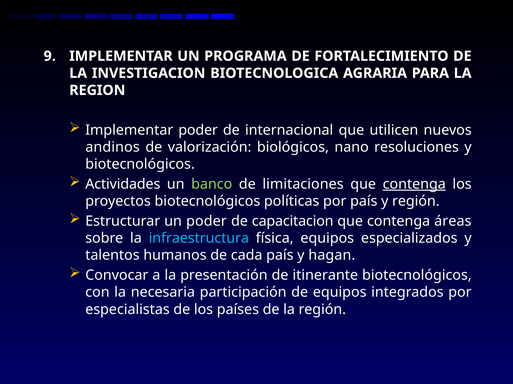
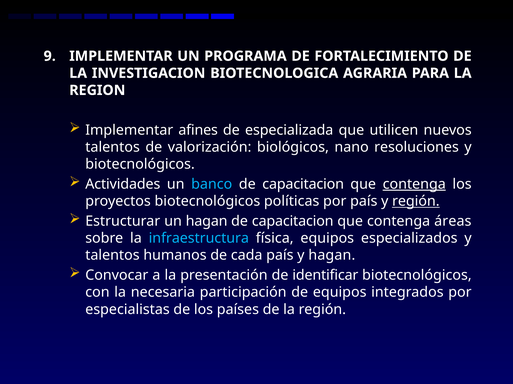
Implementar poder: poder -> afines (198, 130)
internacional: internacional -> especializada (289, 130)
andinos: andinos -> talentos (113, 147)
banco colour: light green -> light blue (212, 184)
limitaciones: limitaciones -> capacitacion (303, 184)
región underline: none -> present (416, 202)
un poder: poder -> hagan (207, 222)
itinerante: itinerante -> identificar (325, 276)
